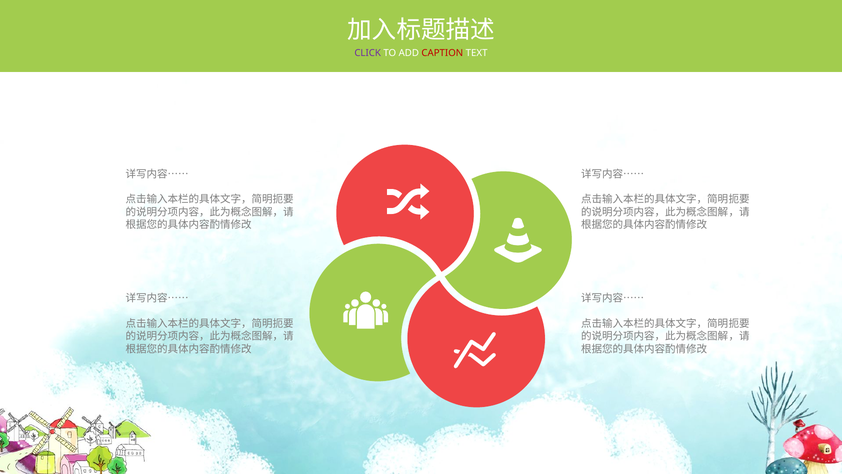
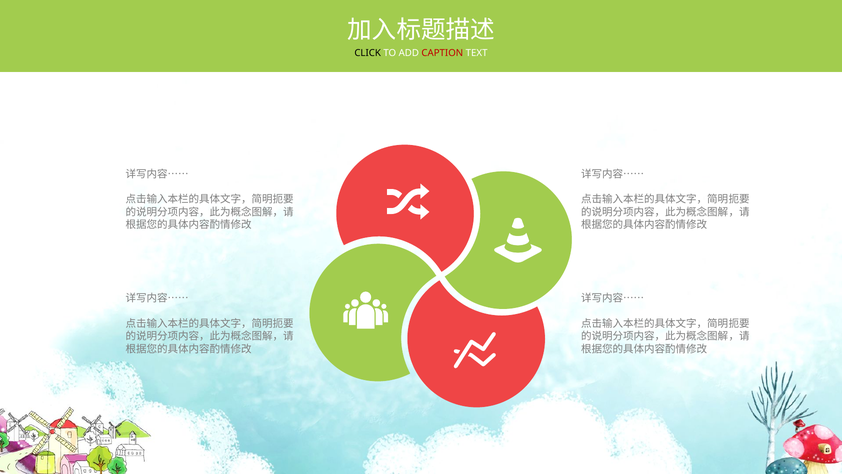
CLICK colour: purple -> black (368, 53)
